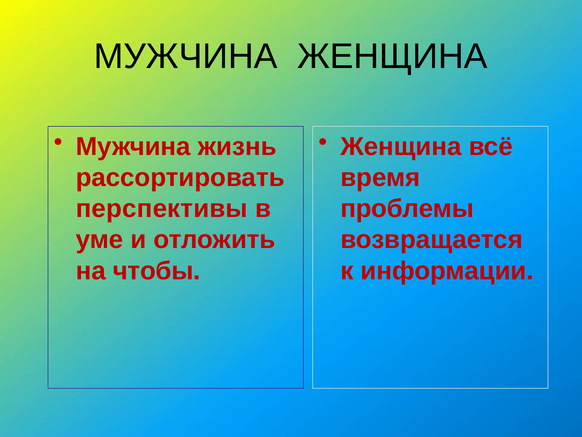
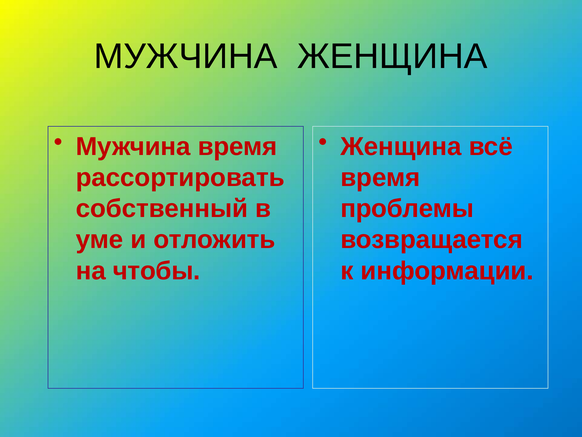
Мужчина жизнь: жизнь -> время (237, 146)
перспективы: перспективы -> собственный (162, 208)
